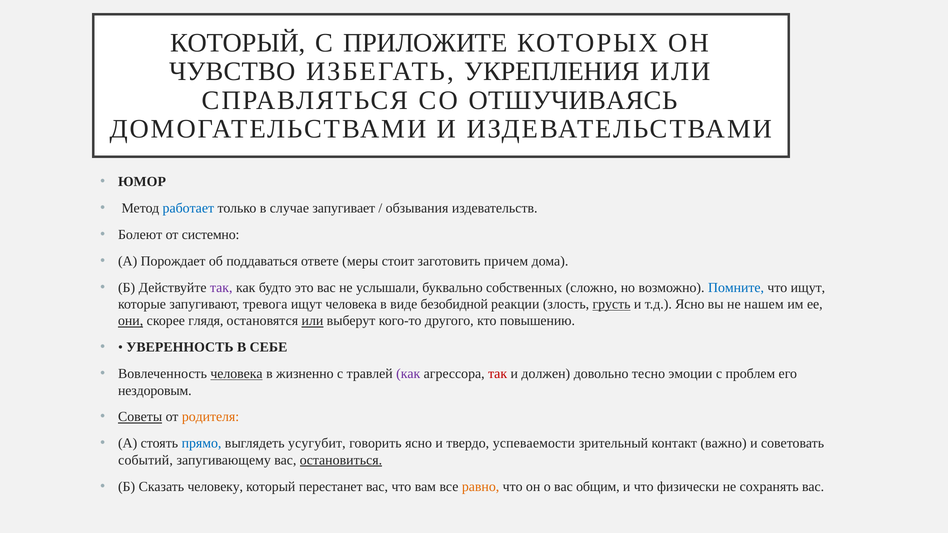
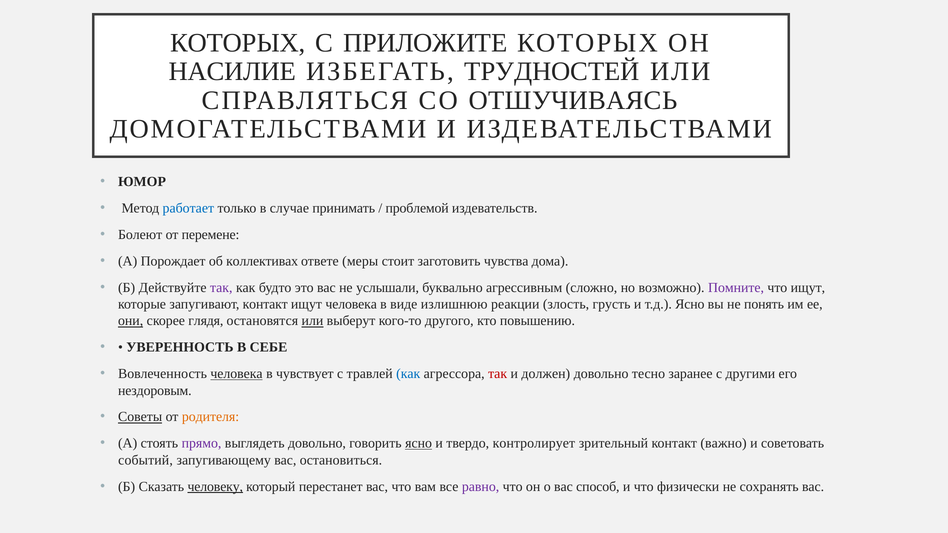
КОТОРЫЙ: КОТОРЫЙ -> КОТОРЫХ (238, 43)
ЧУВСТВО: ЧУВСТВО -> НАСИЛИЕ (232, 72)
УКРЕПЛЕНИЯ: УКРЕПЛЕНИЯ -> ТРУДНОСТЕЙ (552, 72)
запугивает: запугивает -> принимать (344, 208)
обзывания: обзывания -> проблемой (417, 208)
системно: системно -> перемене (211, 235)
поддаваться: поддаваться -> коллективах (262, 261)
причем: причем -> чувства (506, 261)
собственных: собственных -> агрессивным (524, 288)
Помните colour: blue -> purple (736, 288)
запугивают тревога: тревога -> контакт (265, 304)
безобидной: безобидной -> излишнюю (454, 304)
грусть underline: present -> none (612, 304)
нашем: нашем -> понять (764, 304)
жизненно: жизненно -> чувствует (305, 374)
как colour: purple -> blue (408, 374)
эмоции: эмоции -> заранее (691, 374)
проблем: проблем -> другими (750, 374)
прямо colour: blue -> purple (202, 444)
выглядеть усугубит: усугубит -> довольно (317, 444)
ясно underline: none -> present (419, 444)
успеваемости: успеваемости -> контролирует (534, 444)
остановиться underline: present -> none (341, 460)
человеку underline: none -> present (215, 487)
равно colour: orange -> purple (481, 487)
общим: общим -> способ (598, 487)
